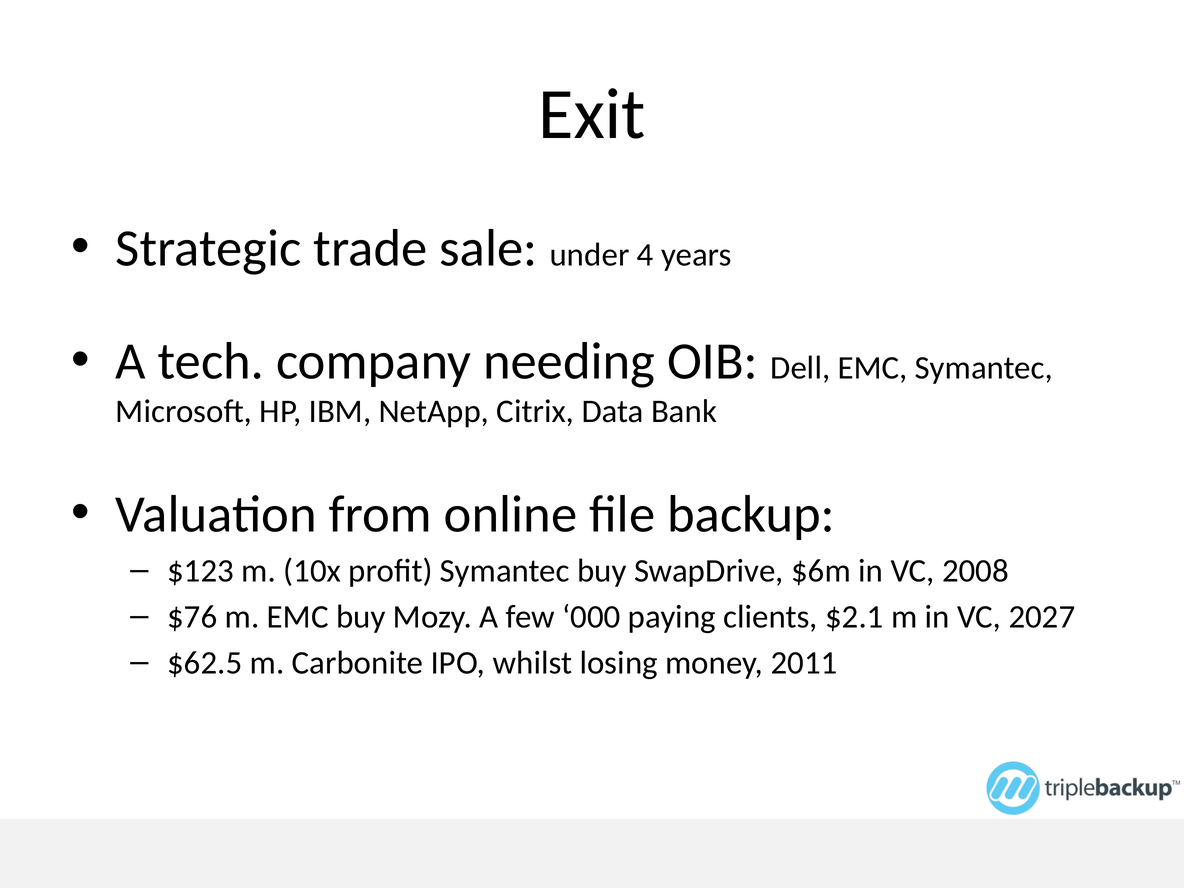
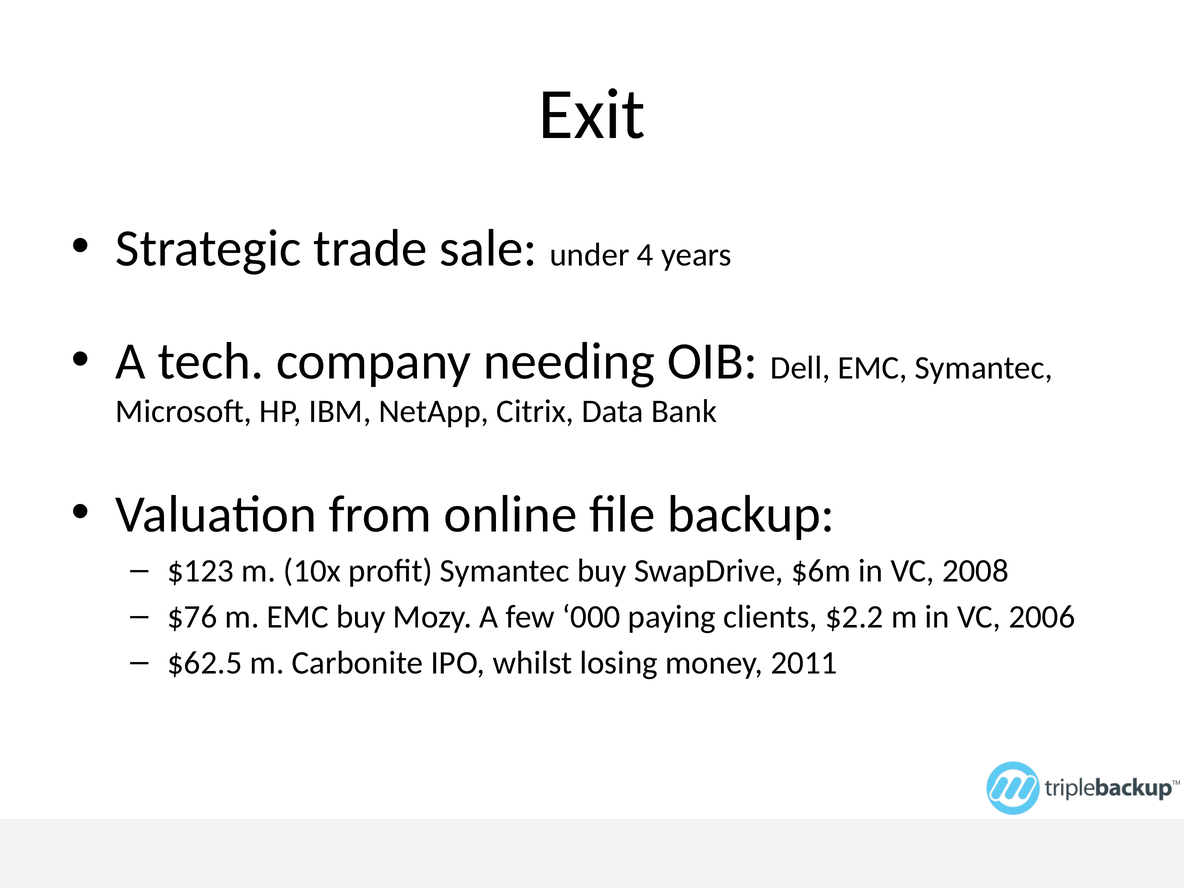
$2.1: $2.1 -> $2.2 (854, 617)
2027: 2027 -> 2006 (1042, 617)
